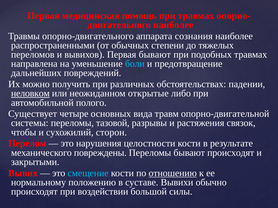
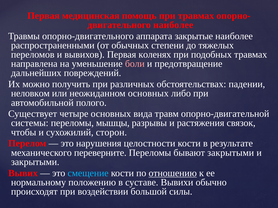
сознания: сознания -> закрытые (194, 36)
Первая бывают: бывают -> коленях (155, 55)
боли colour: light blue -> pink (135, 64)
неловком underline: present -> none (30, 94)
неожиданном открытые: открытые -> основных (148, 94)
тазовой: тазовой -> мышцы (113, 123)
повреждены: повреждены -> переверните (100, 153)
бывают происходят: происходят -> закрытыми (231, 153)
